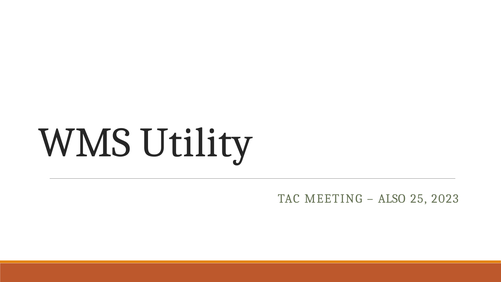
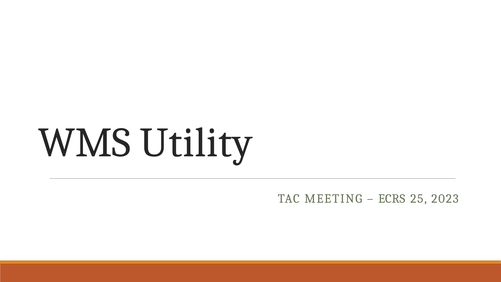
ALSO: ALSO -> ECRS (392, 198)
